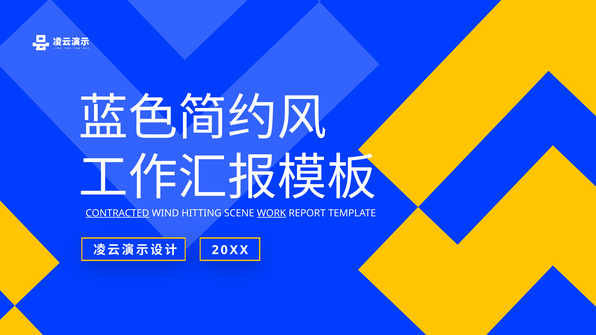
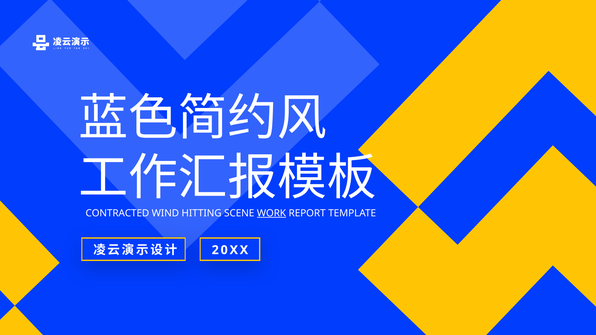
CONTRACTED underline: present -> none (117, 213)
